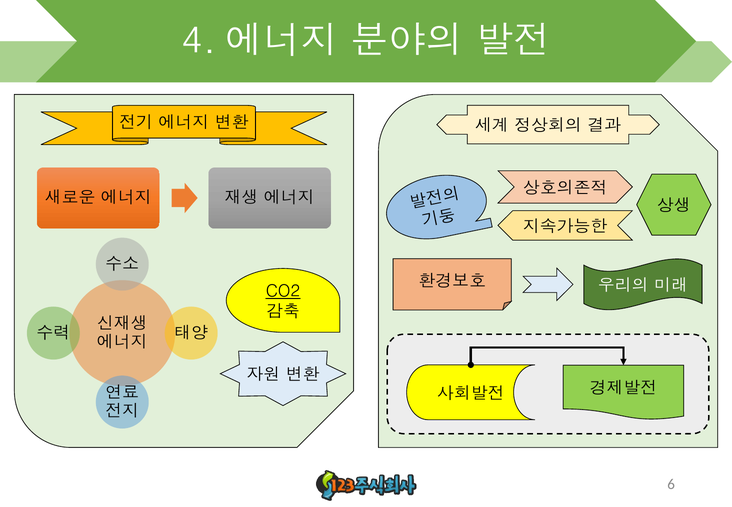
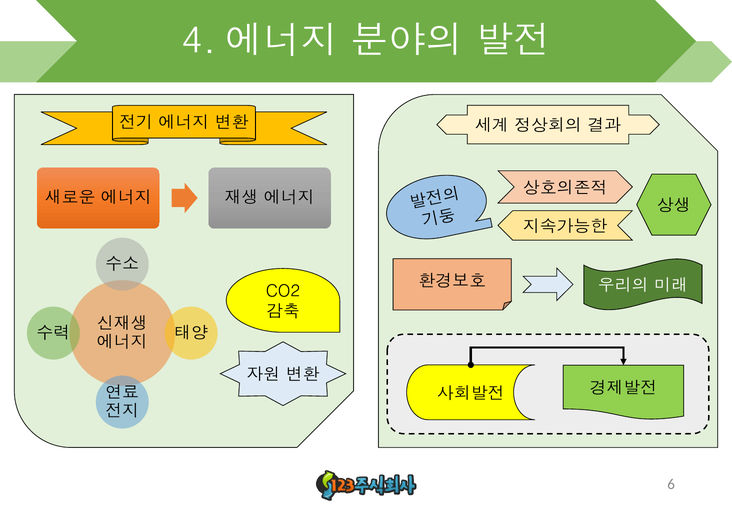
CO2 underline: present -> none (283, 291)
